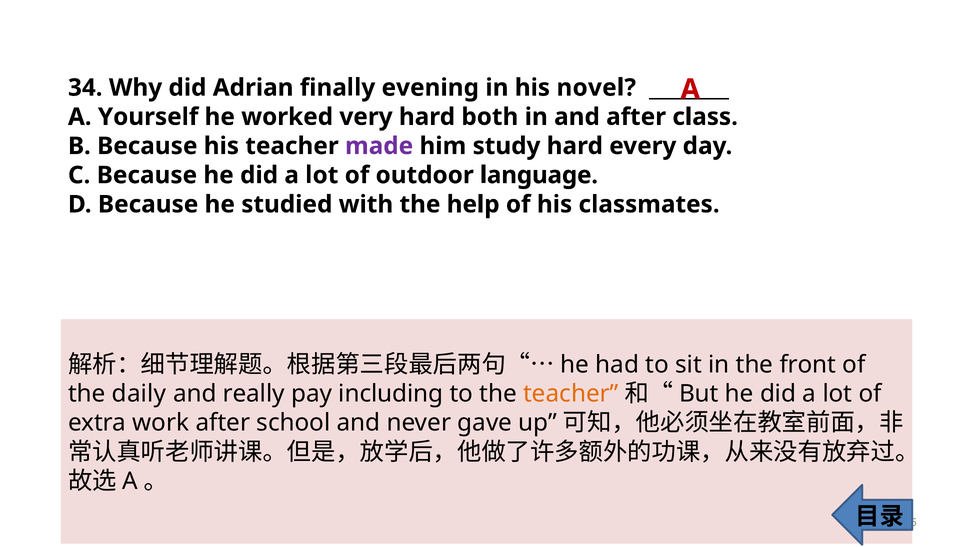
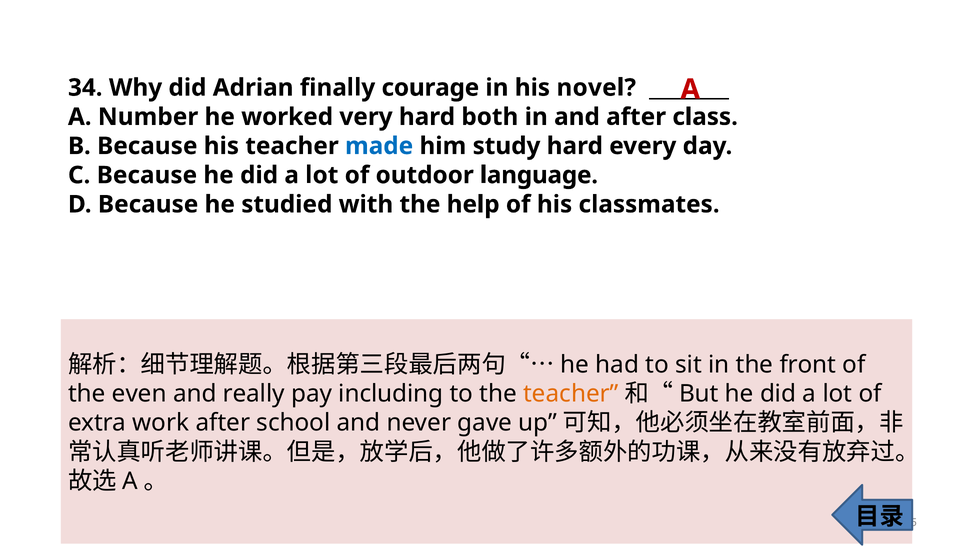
evening: evening -> courage (430, 88)
Yourself: Yourself -> Number (148, 117)
made colour: purple -> blue (379, 146)
daily: daily -> even (139, 394)
